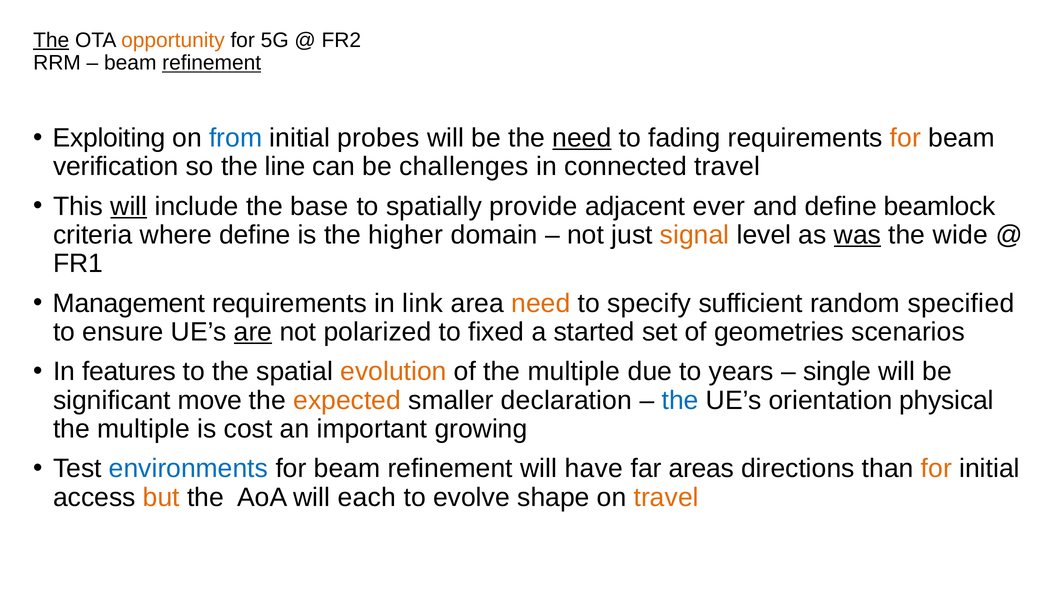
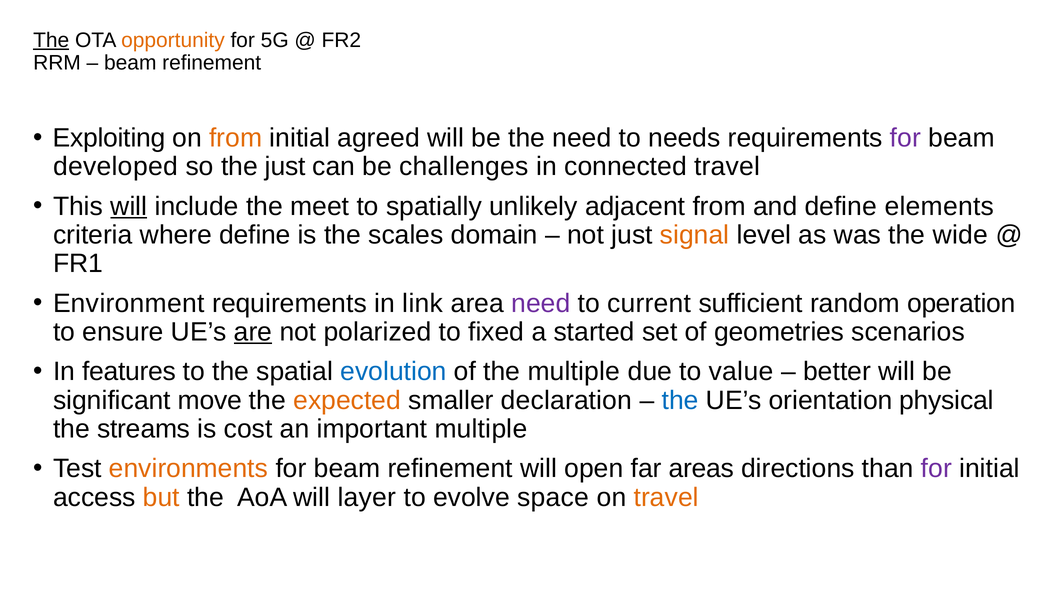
refinement underline: present -> none (212, 63)
from colour: blue -> orange (236, 138)
probes: probes -> agreed (379, 138)
need underline: present -> none (582, 138)
fading: fading -> needs (684, 138)
for colour: orange -> purple (905, 138)
verification: verification -> developed (116, 167)
the line: line -> just (285, 167)
base: base -> meet (320, 206)
provide: provide -> unlikely (533, 206)
adjacent ever: ever -> from (719, 206)
beamlock: beamlock -> elements (939, 206)
higher: higher -> scales (406, 235)
was underline: present -> none (857, 235)
Management: Management -> Environment (129, 303)
need colour: orange -> purple (541, 303)
specify: specify -> current (649, 303)
specified: specified -> operation (961, 303)
evolution colour: orange -> blue (394, 372)
years: years -> value (741, 372)
single: single -> better (837, 372)
multiple: multiple -> streams (144, 429)
important growing: growing -> multiple (481, 429)
environments colour: blue -> orange (189, 468)
have: have -> open (594, 468)
for colour: orange -> purple (936, 468)
each: each -> layer (367, 497)
shape: shape -> space (553, 497)
